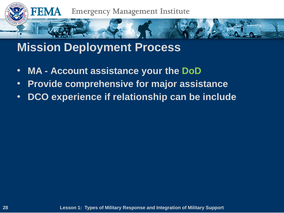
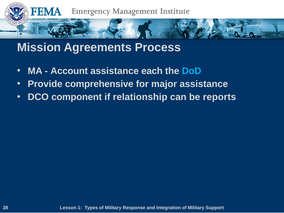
Deployment: Deployment -> Agreements (98, 47)
your: your -> each (152, 71)
DoD colour: light green -> light blue (192, 71)
experience: experience -> component (77, 97)
include: include -> reports (219, 97)
